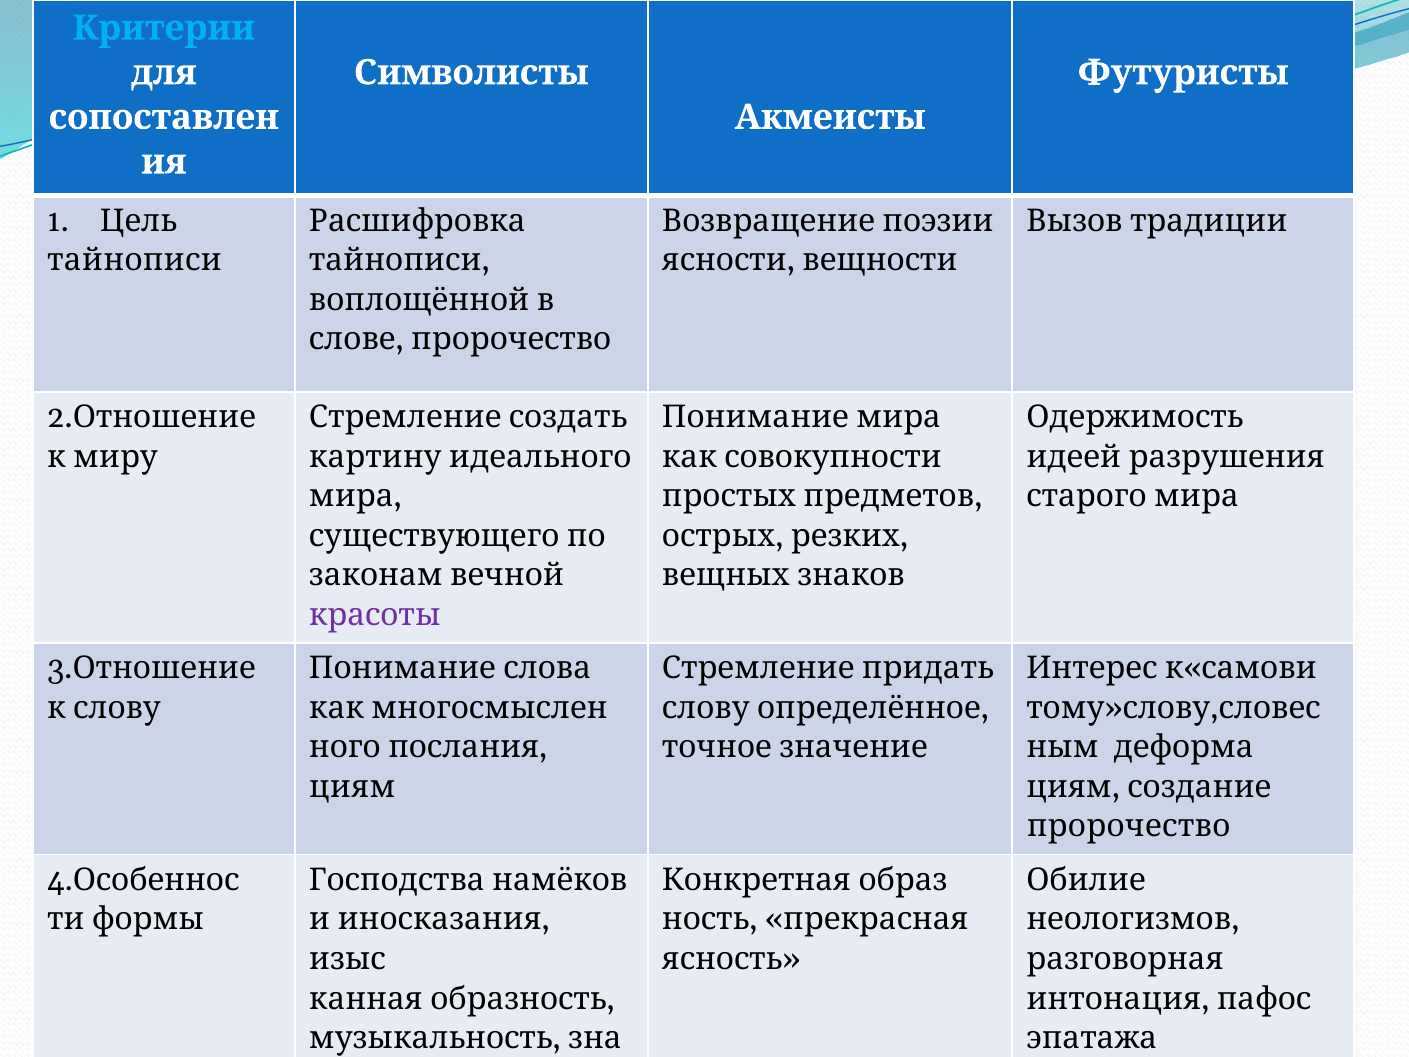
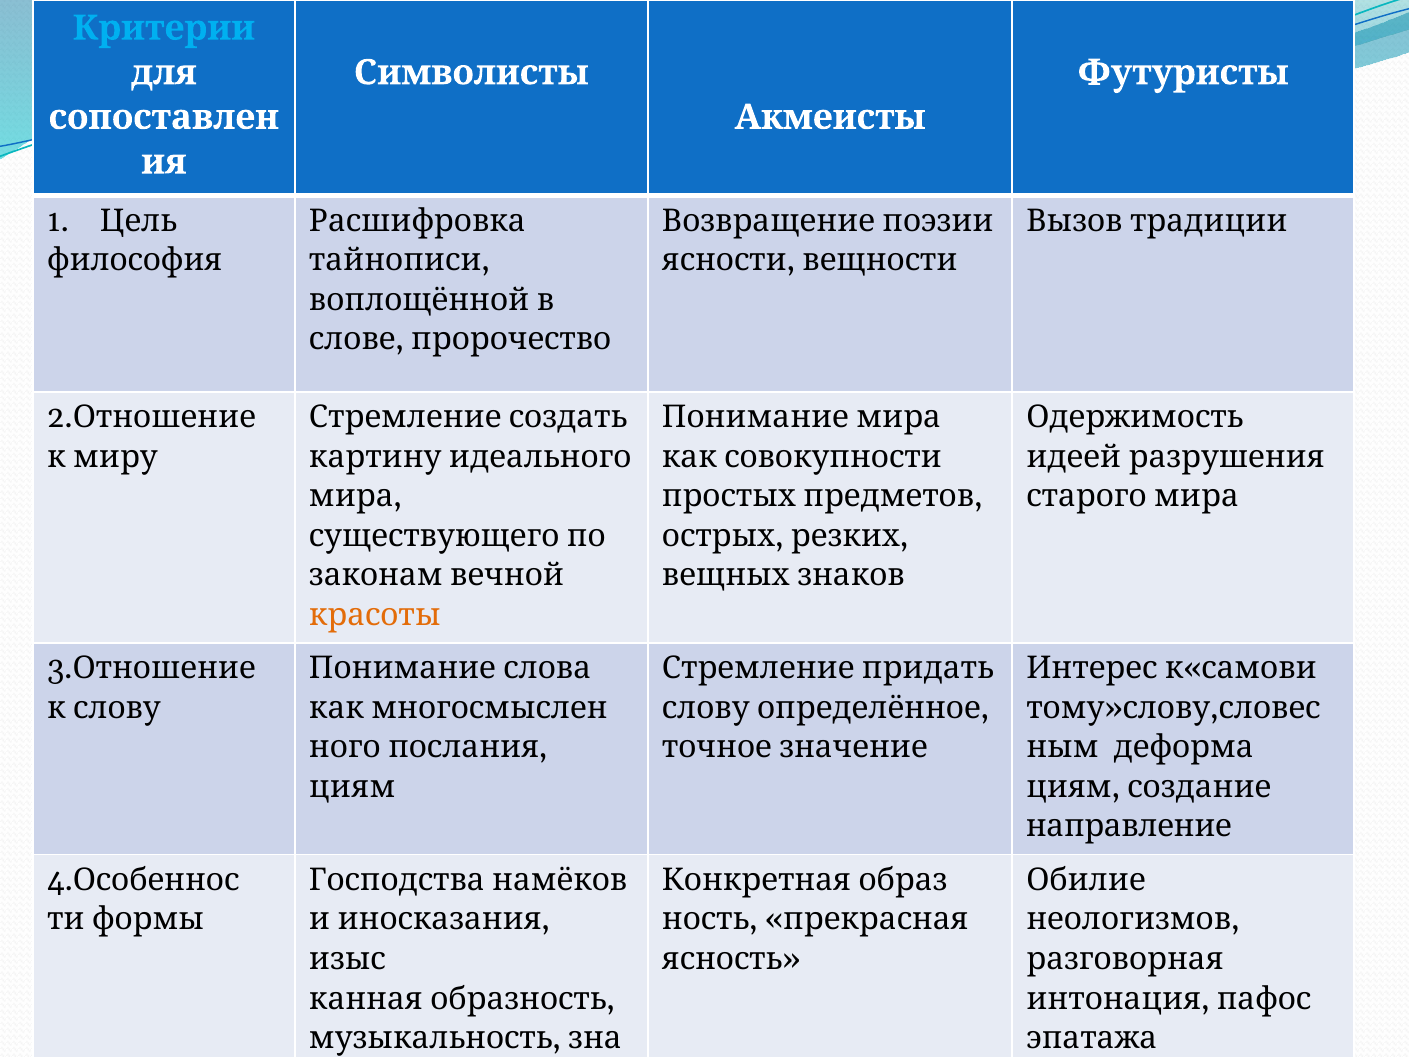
тайнописи: тайнописи -> философия (135, 260)
красоты colour: purple -> orange (375, 615)
пророчество: пророчество -> направление (1129, 826)
